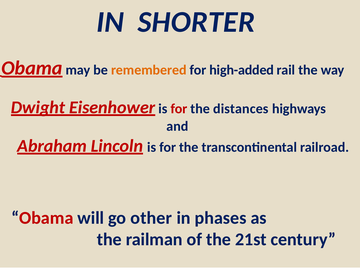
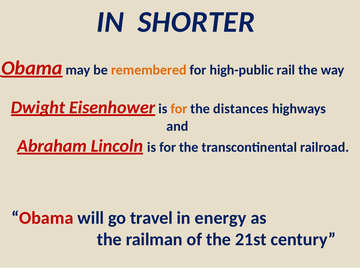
high-added: high-added -> high-public (242, 70)
for colour: red -> orange (179, 109)
other: other -> travel (151, 218)
phases: phases -> energy (221, 218)
